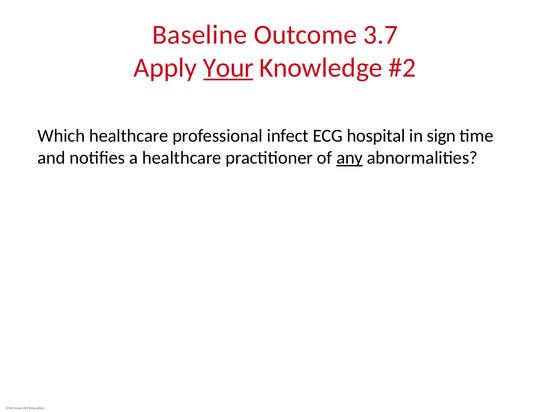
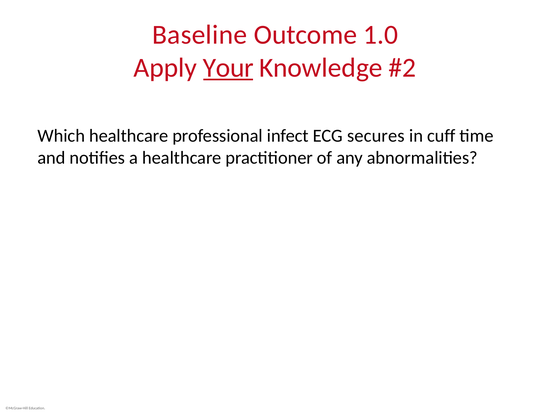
3.7: 3.7 -> 1.0 (381, 35)
hospital: hospital -> secures (376, 136)
sign: sign -> cuff (441, 136)
any underline: present -> none (350, 158)
